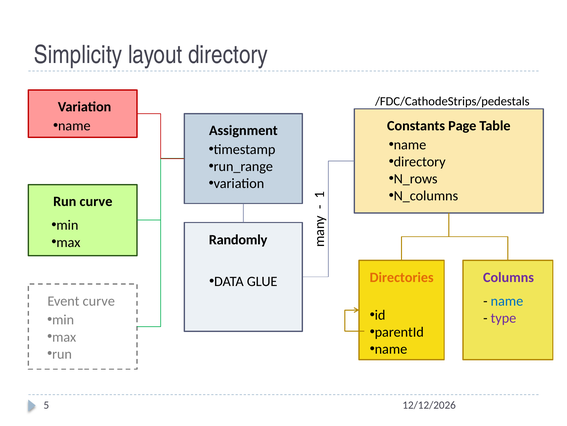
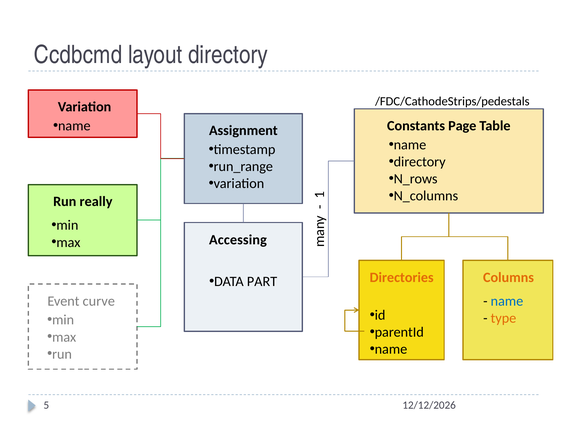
Simplicity: Simplicity -> Ccdbcmd (78, 55)
Run curve: curve -> really (96, 201)
Randomly: Randomly -> Accessing (238, 240)
Columns colour: purple -> orange (508, 277)
GLUE: GLUE -> PART (262, 281)
type colour: purple -> orange (503, 318)
